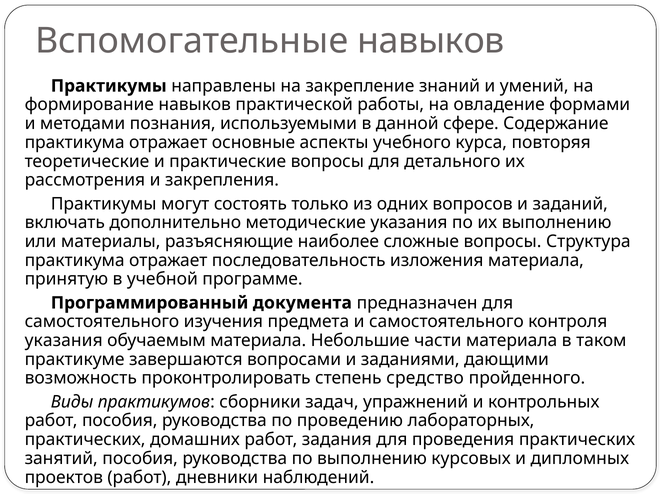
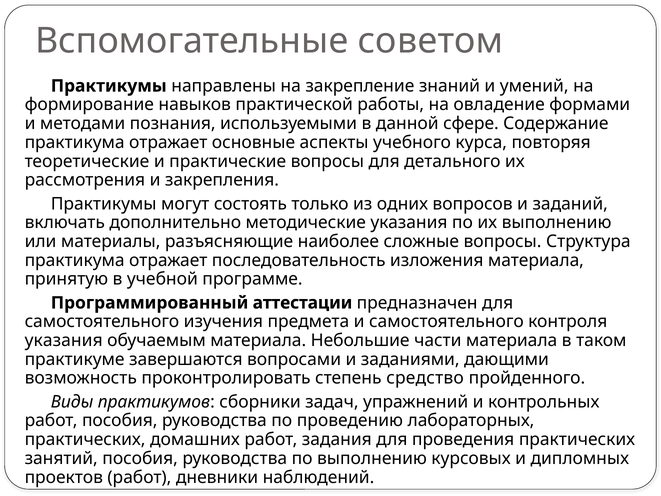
Вспомогательные навыков: навыков -> советом (431, 41)
документа: документа -> аттестации (302, 303)
